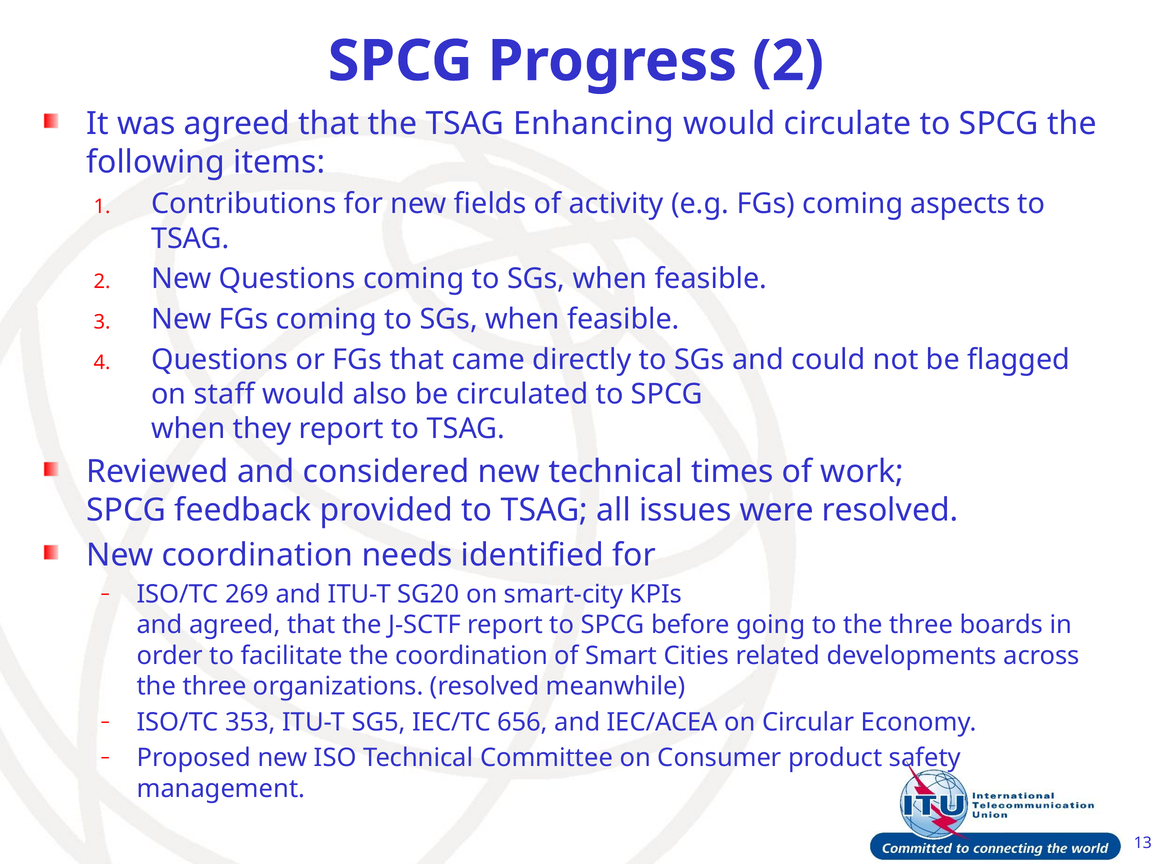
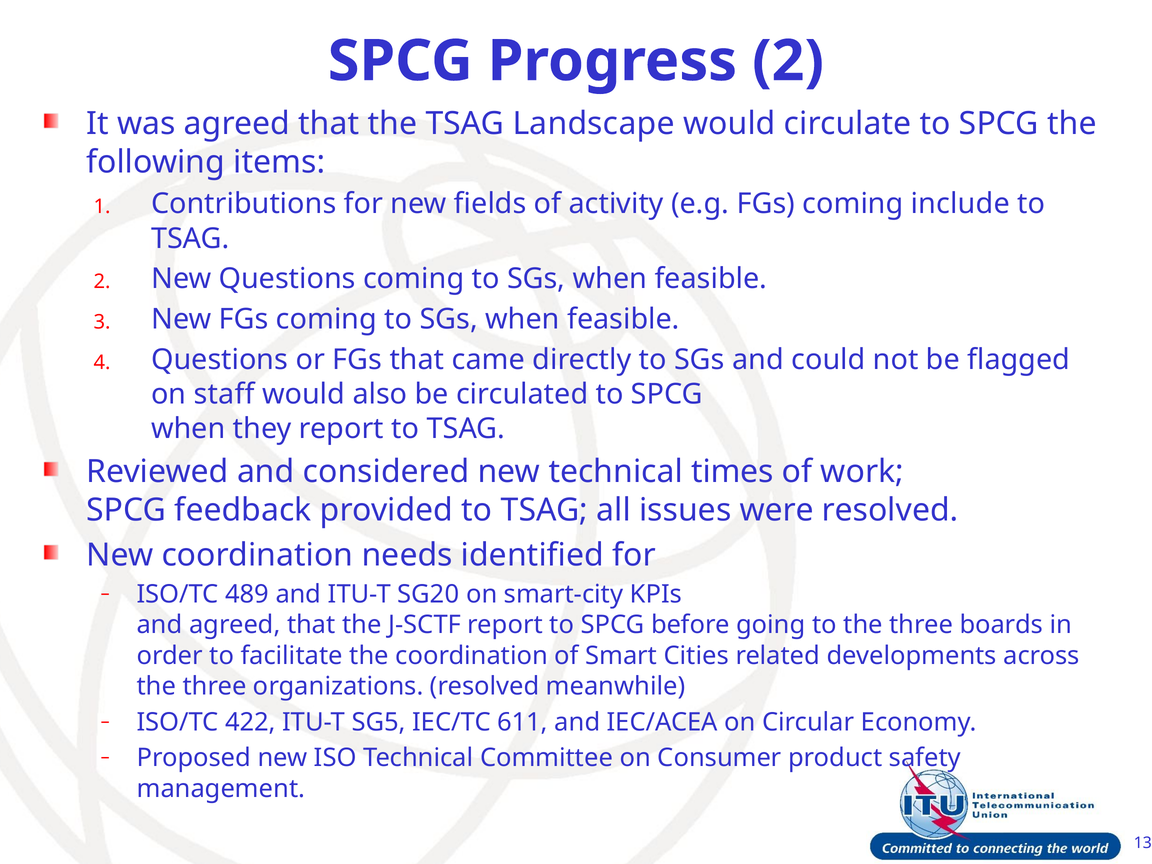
Enhancing: Enhancing -> Landscape (594, 124)
aspects: aspects -> include (960, 204)
269: 269 -> 489 (247, 594)
353: 353 -> 422 (250, 722)
656: 656 -> 611 (522, 722)
